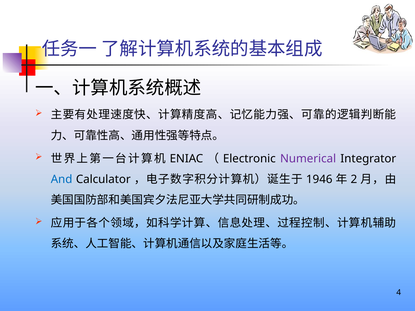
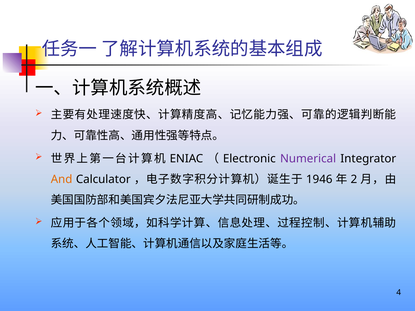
And colour: blue -> orange (62, 179)
